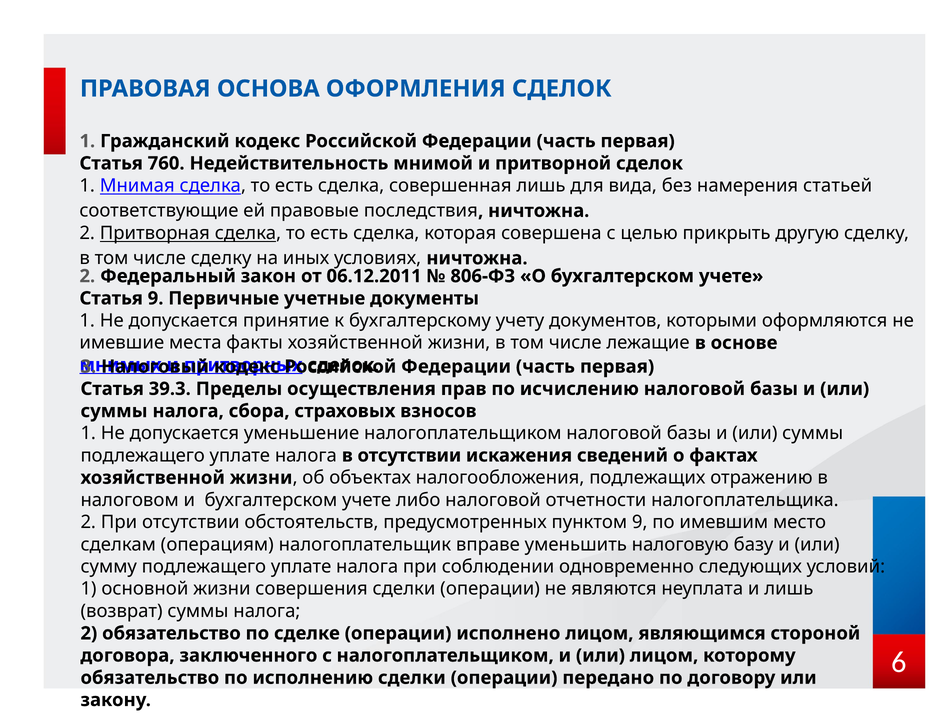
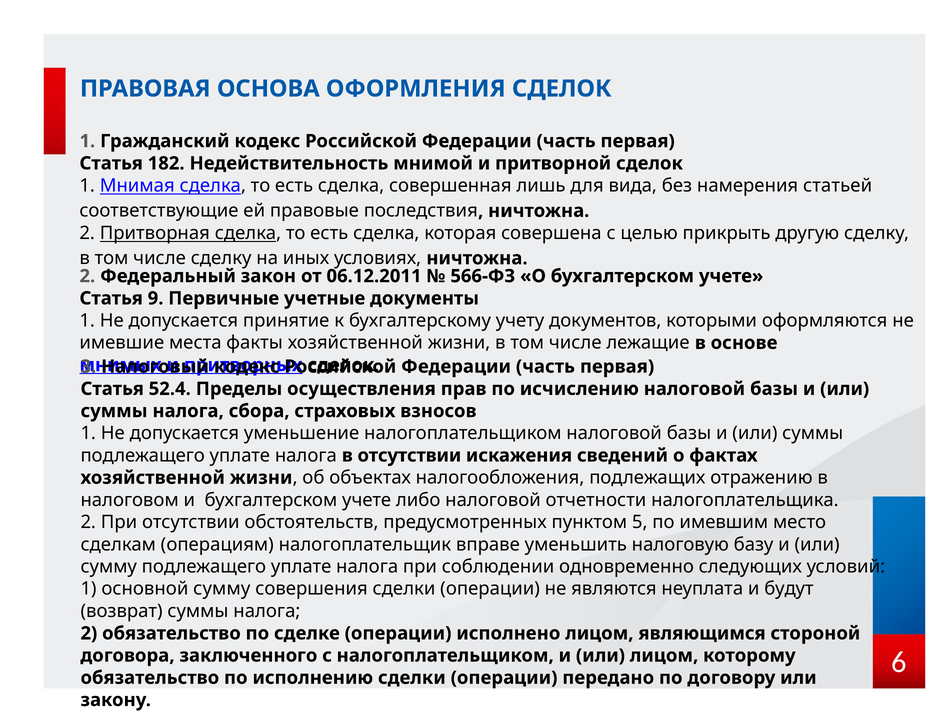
760: 760 -> 182 (166, 163)
806-ФЗ: 806-ФЗ -> 566-ФЗ (483, 276)
39.3: 39.3 -> 52.4 (170, 389)
пунктом 9: 9 -> 5 (640, 522)
основной жизни: жизни -> сумму (222, 589)
и лишь: лишь -> будут (789, 589)
